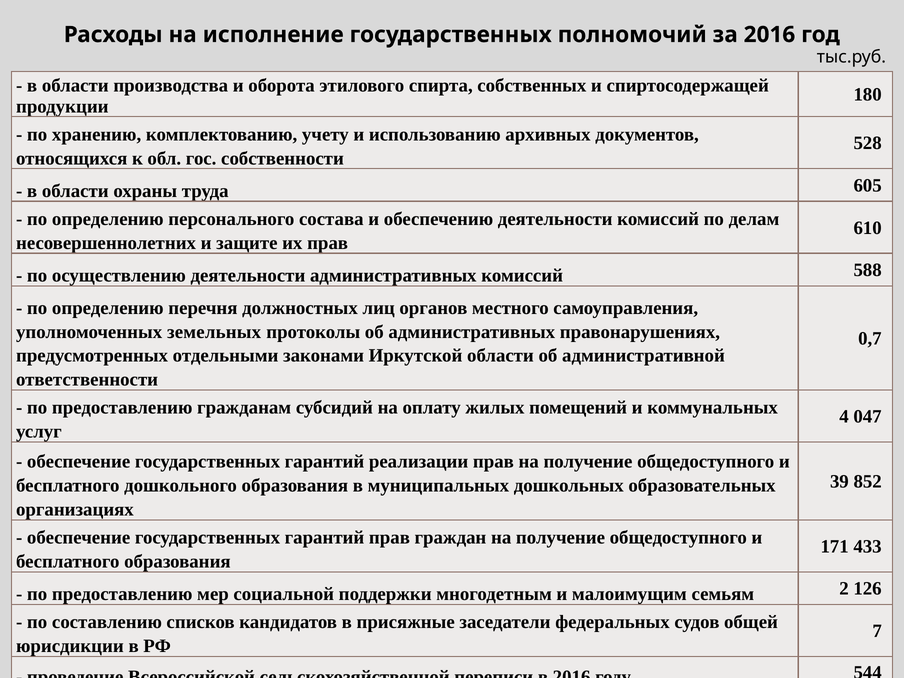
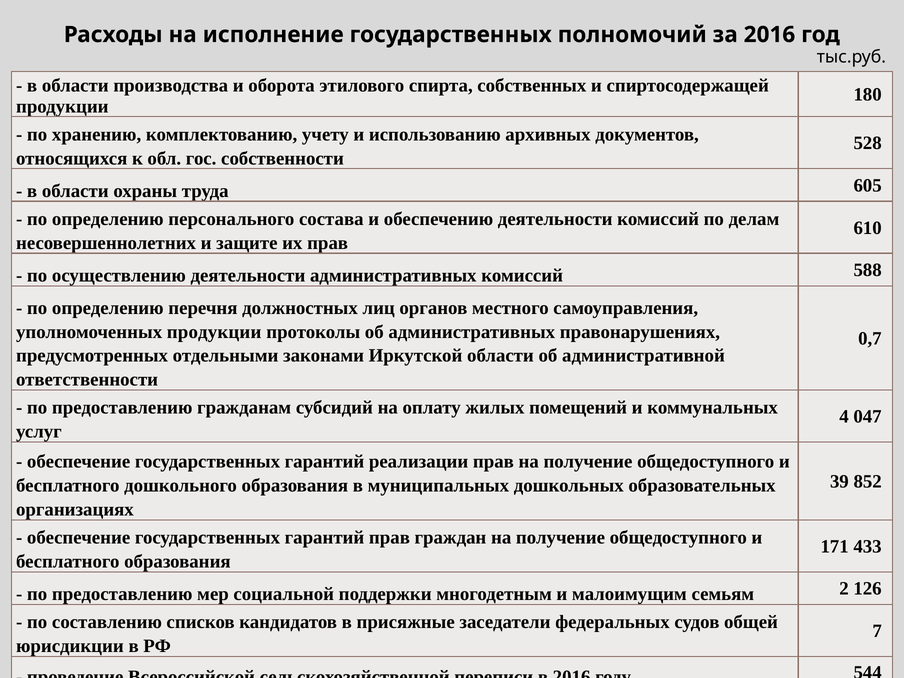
уполномоченных земельных: земельных -> продукции (214, 332)
